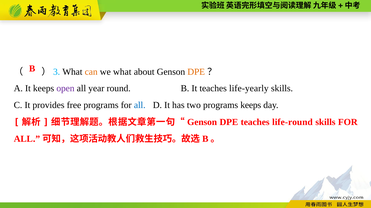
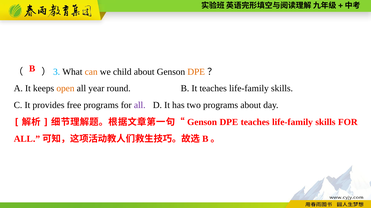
we what: what -> child (122, 72)
open colour: purple -> orange (65, 89)
It teaches life-yearly: life-yearly -> life-family (249, 89)
all colour: blue -> purple (140, 105)
programs keeps: keeps -> about (251, 105)
DPE teaches life-round: life-round -> life-family (292, 123)
